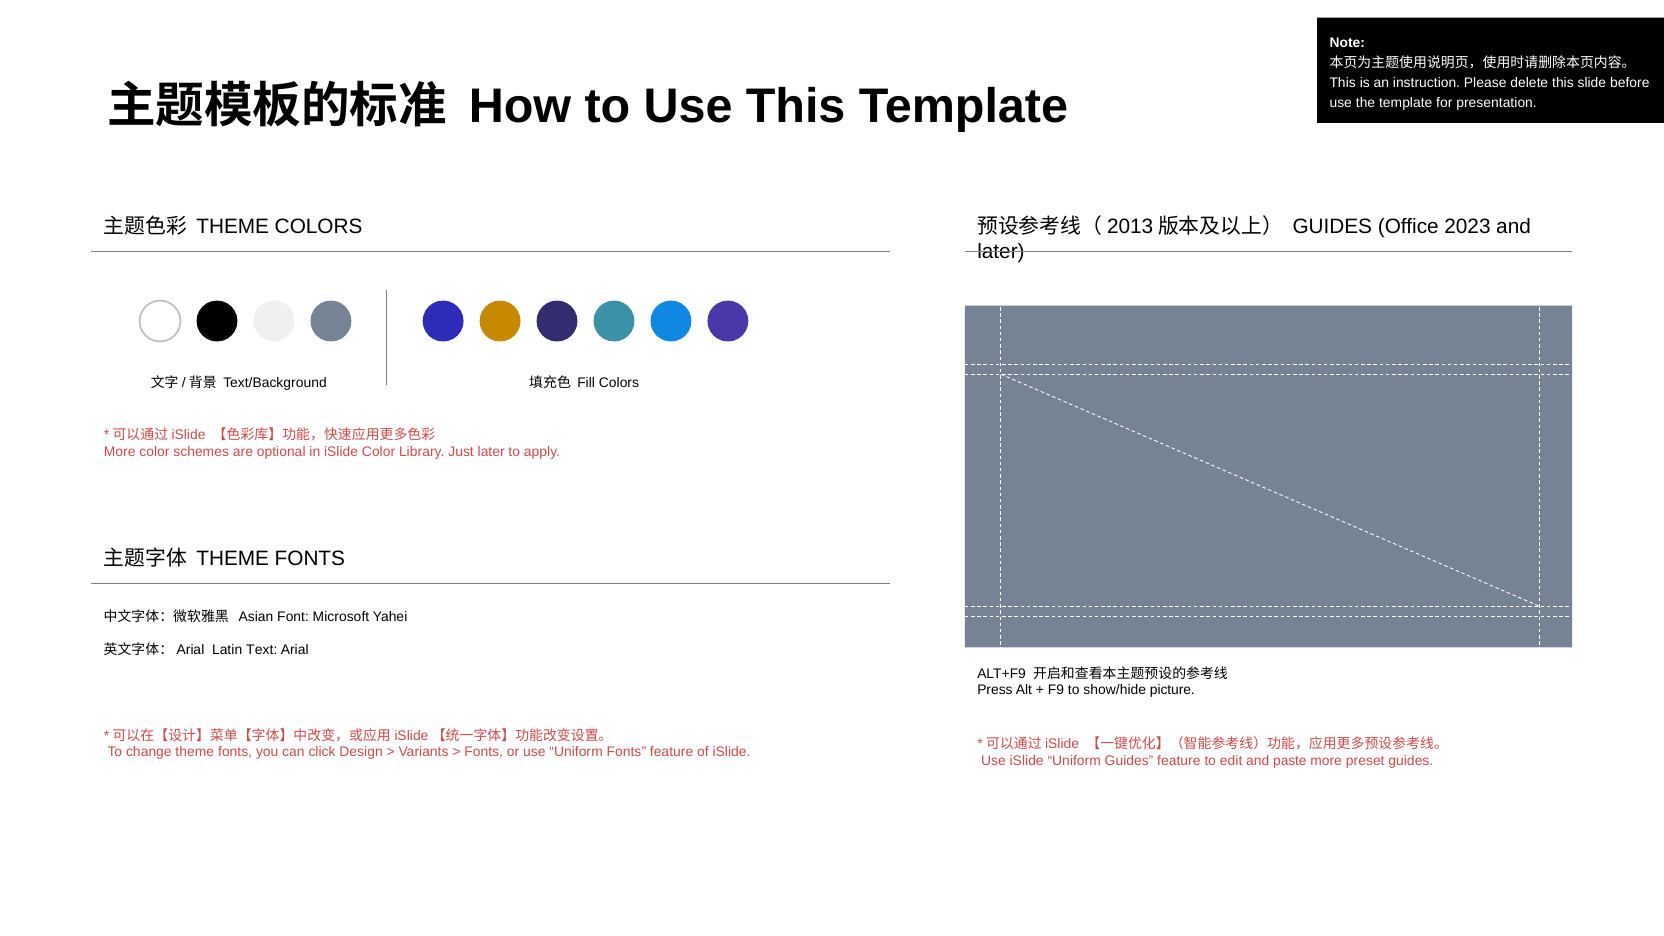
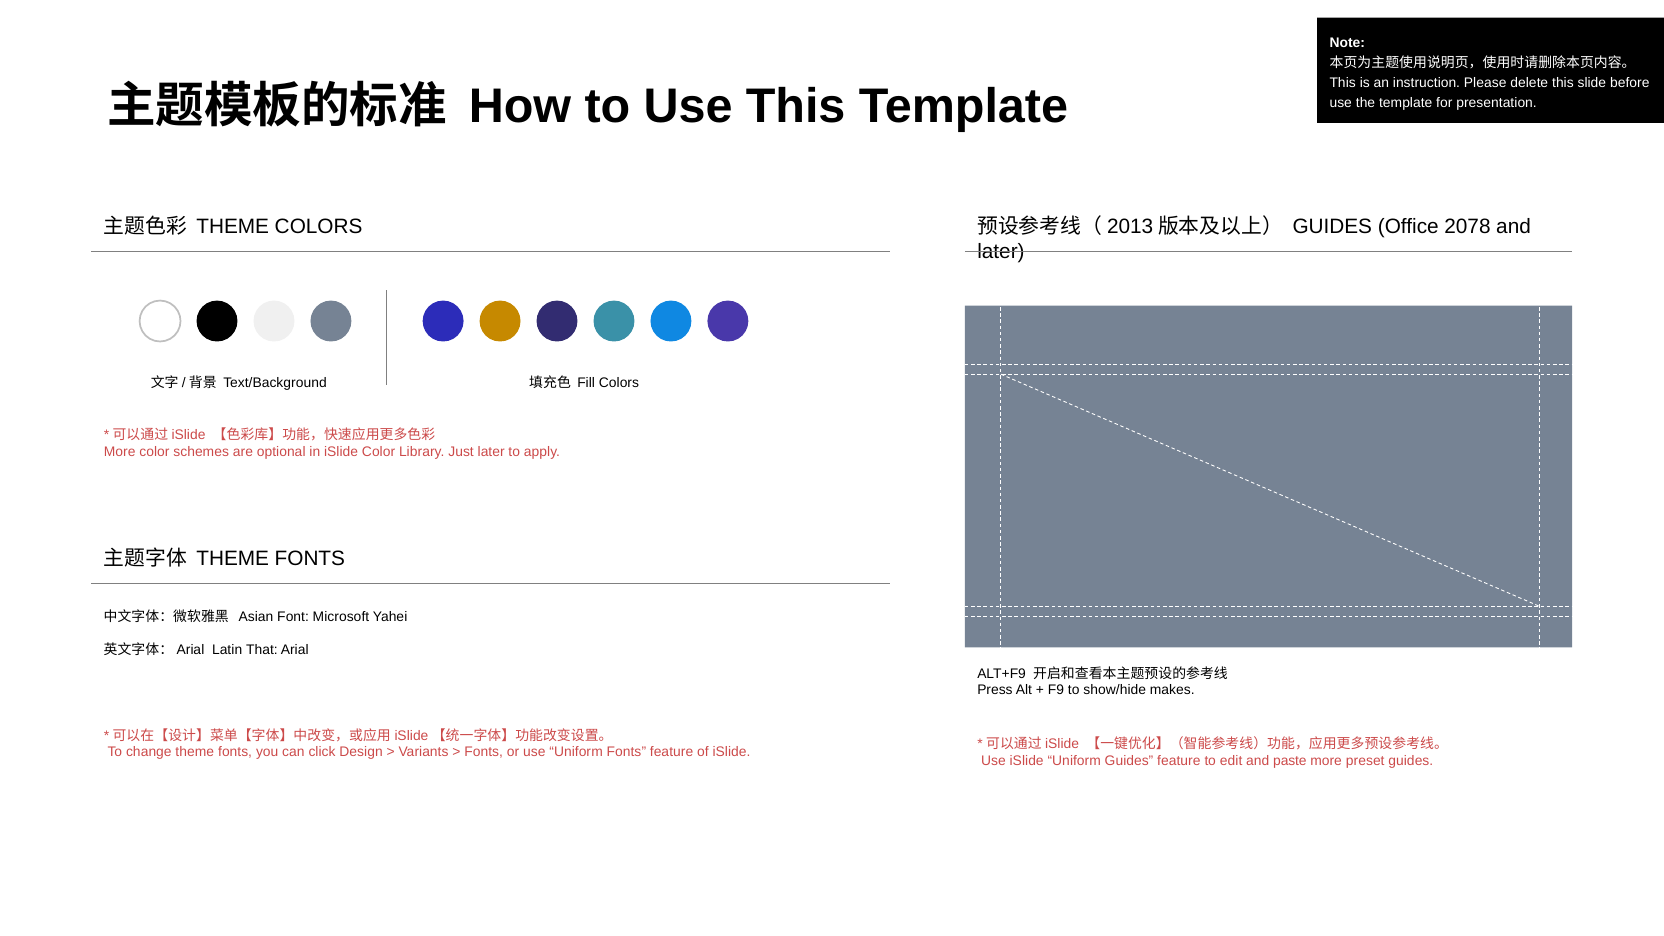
2023: 2023 -> 2078 (1467, 226)
Text: Text -> That (262, 650)
picture: picture -> makes (1172, 690)
